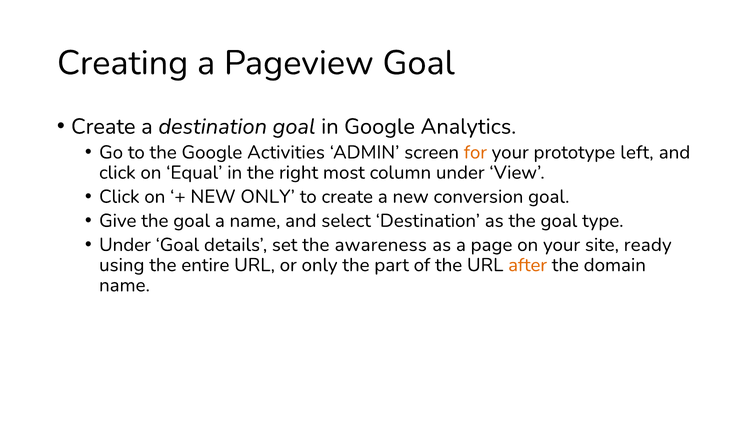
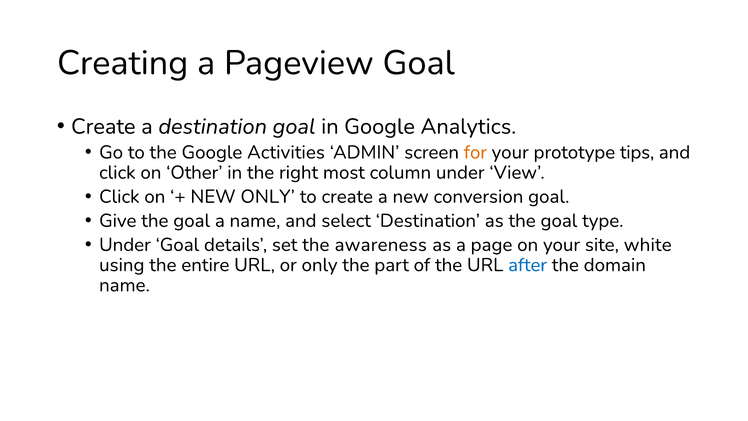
left: left -> tips (637, 152)
Equal: Equal -> Other (194, 172)
ready: ready -> white (648, 245)
after colour: orange -> blue (528, 265)
